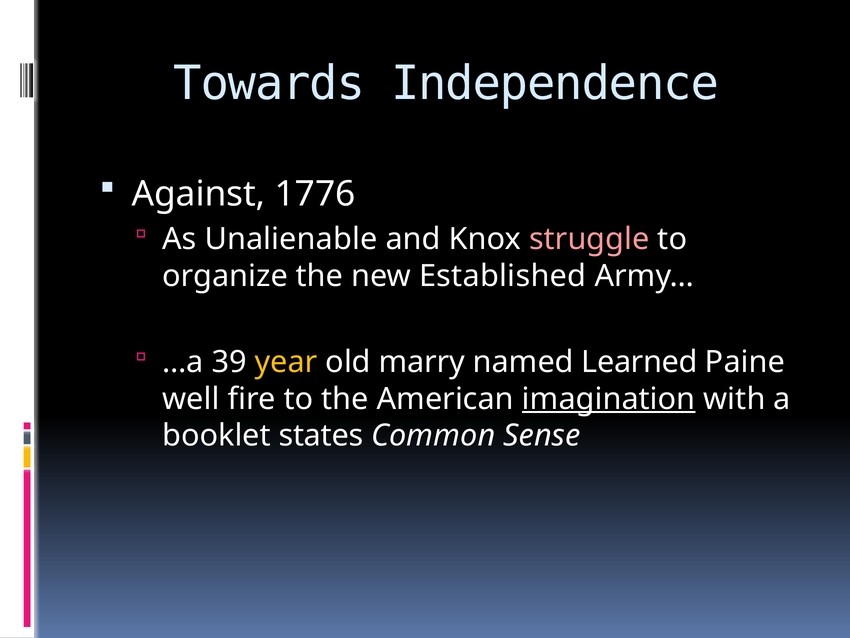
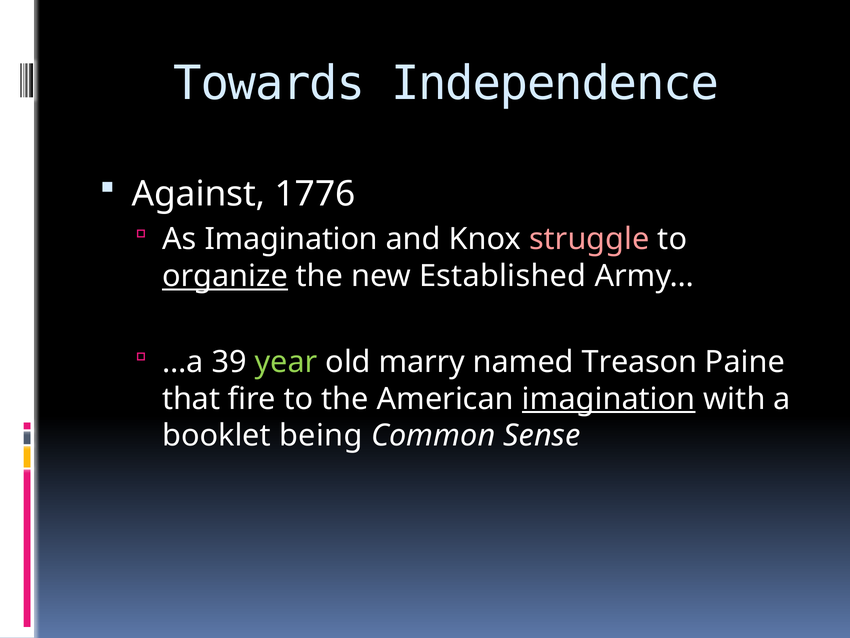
As Unalienable: Unalienable -> Imagination (291, 239)
organize underline: none -> present (225, 276)
year colour: yellow -> light green (286, 362)
Learned: Learned -> Treason (639, 362)
well: well -> that (191, 399)
states: states -> being (321, 435)
